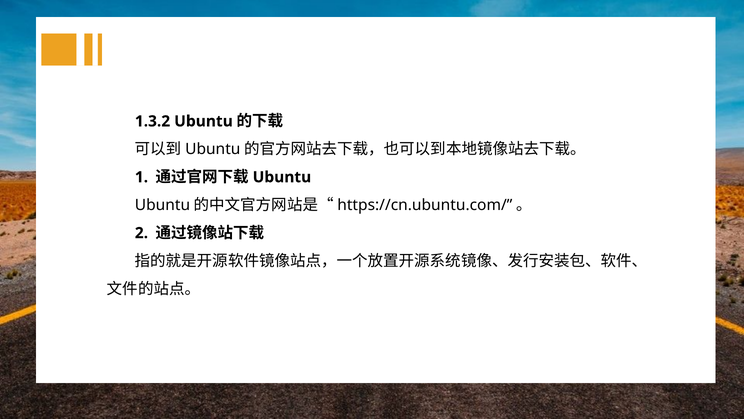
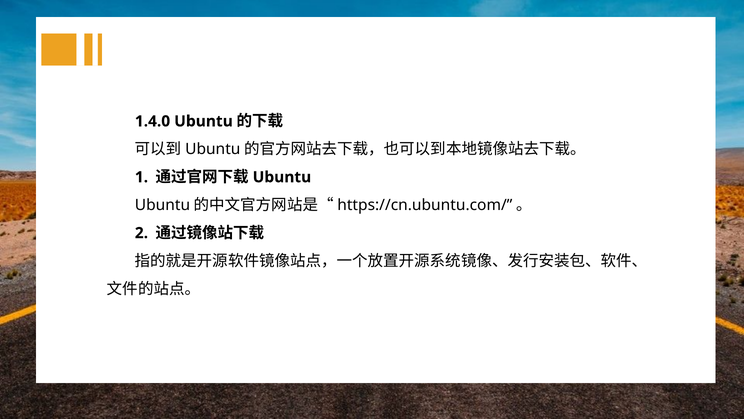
1.3.2: 1.3.2 -> 1.4.0 (153, 121)
